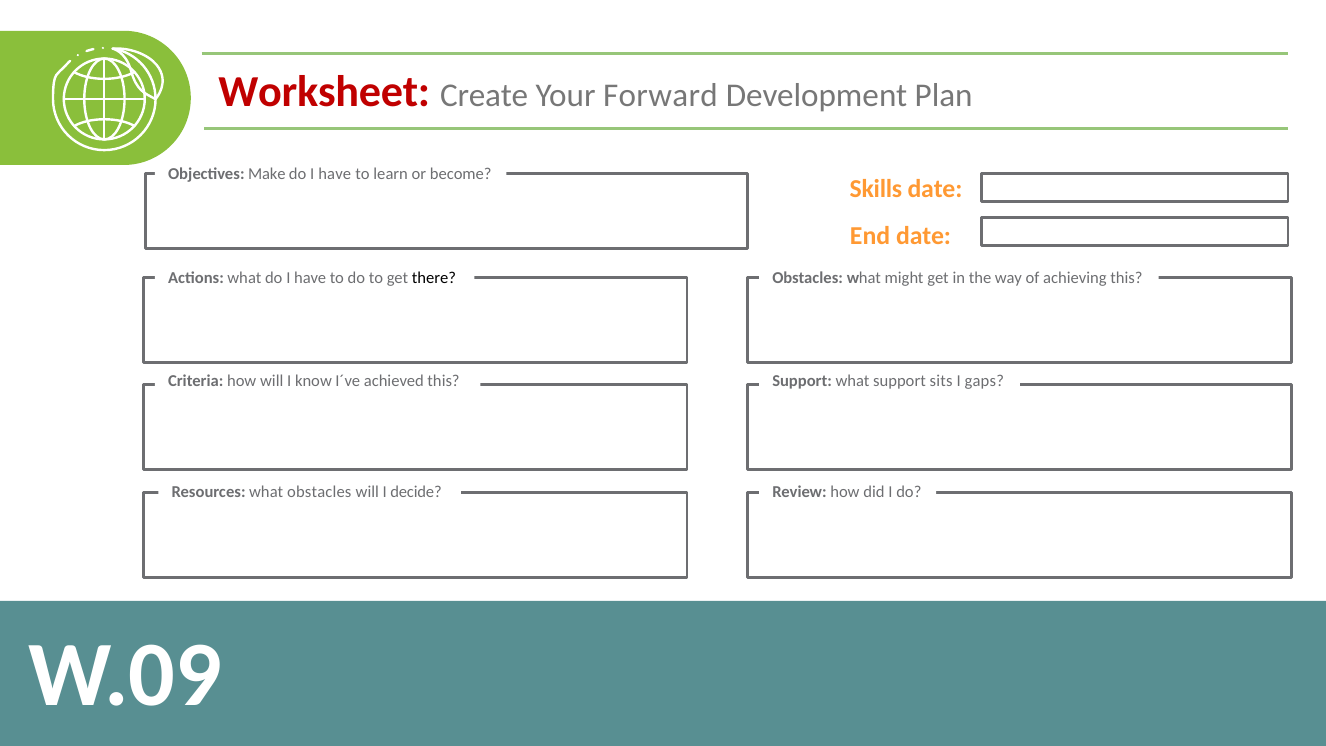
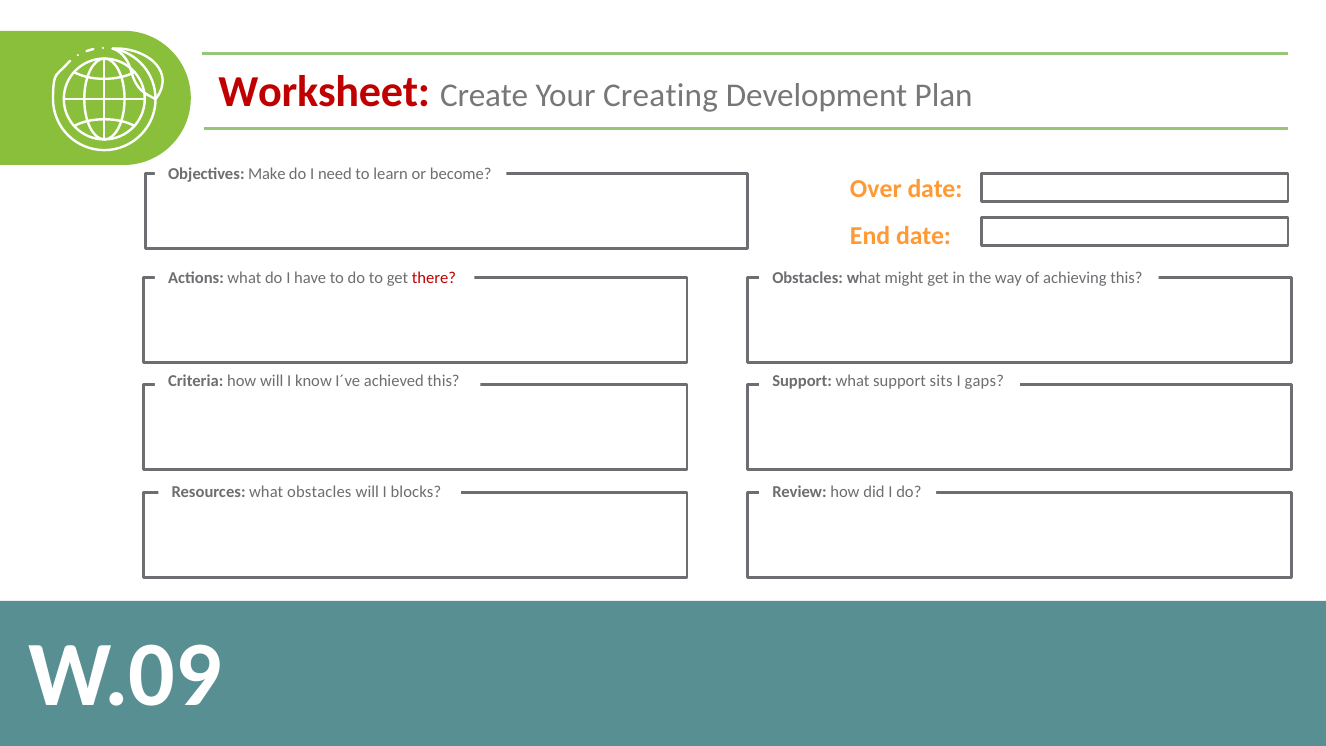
Forward: Forward -> Creating (661, 95)
have: have -> need (335, 174)
Skills: Skills -> Over (876, 189)
there colour: black -> red (434, 278)
decide: decide -> blocks (416, 492)
